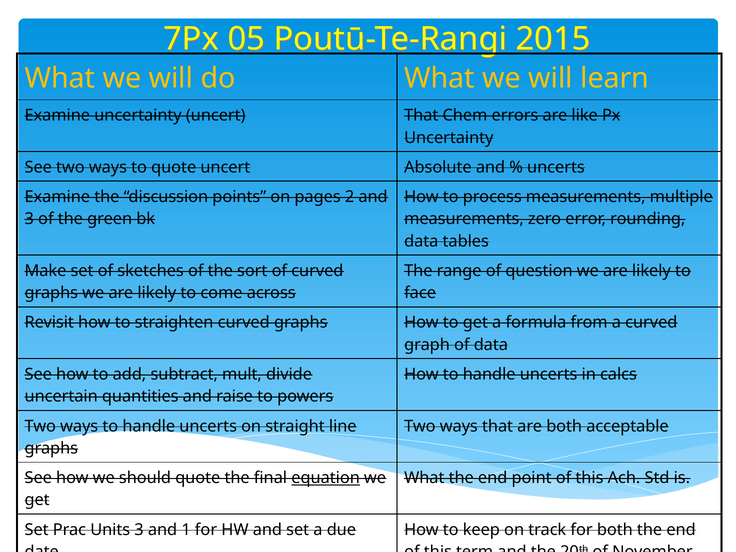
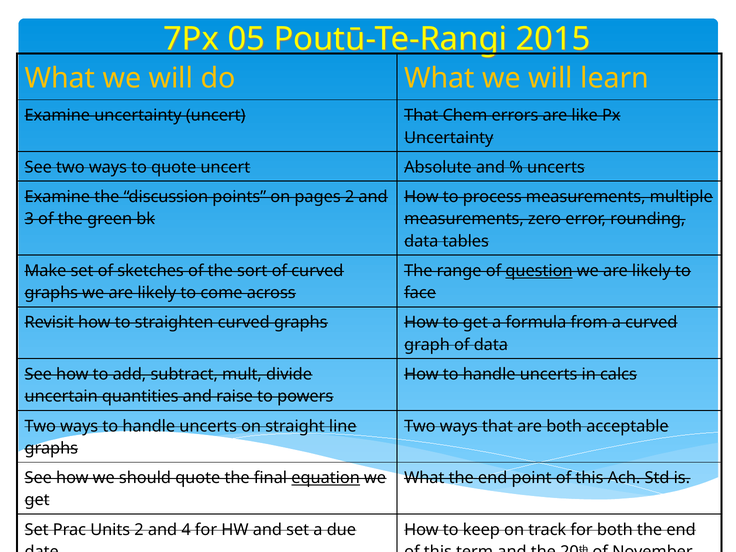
question underline: none -> present (539, 271)
Units 3: 3 -> 2 (139, 530)
1: 1 -> 4 (186, 530)
